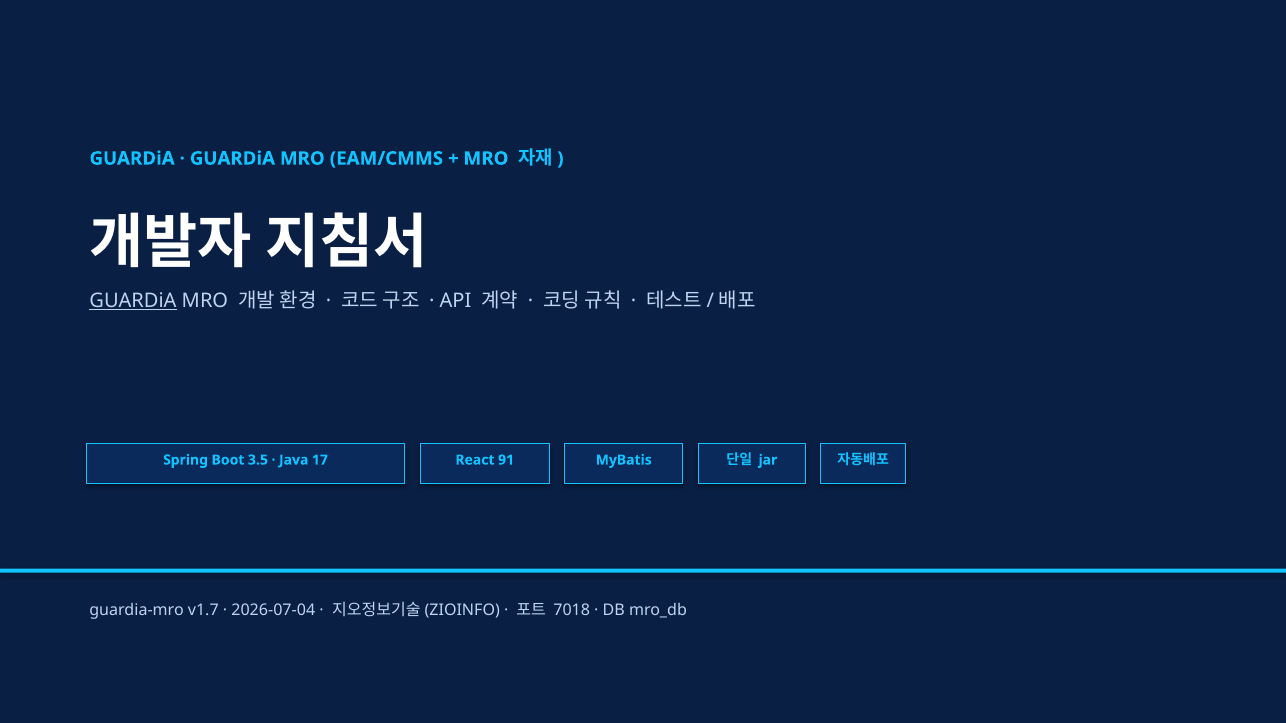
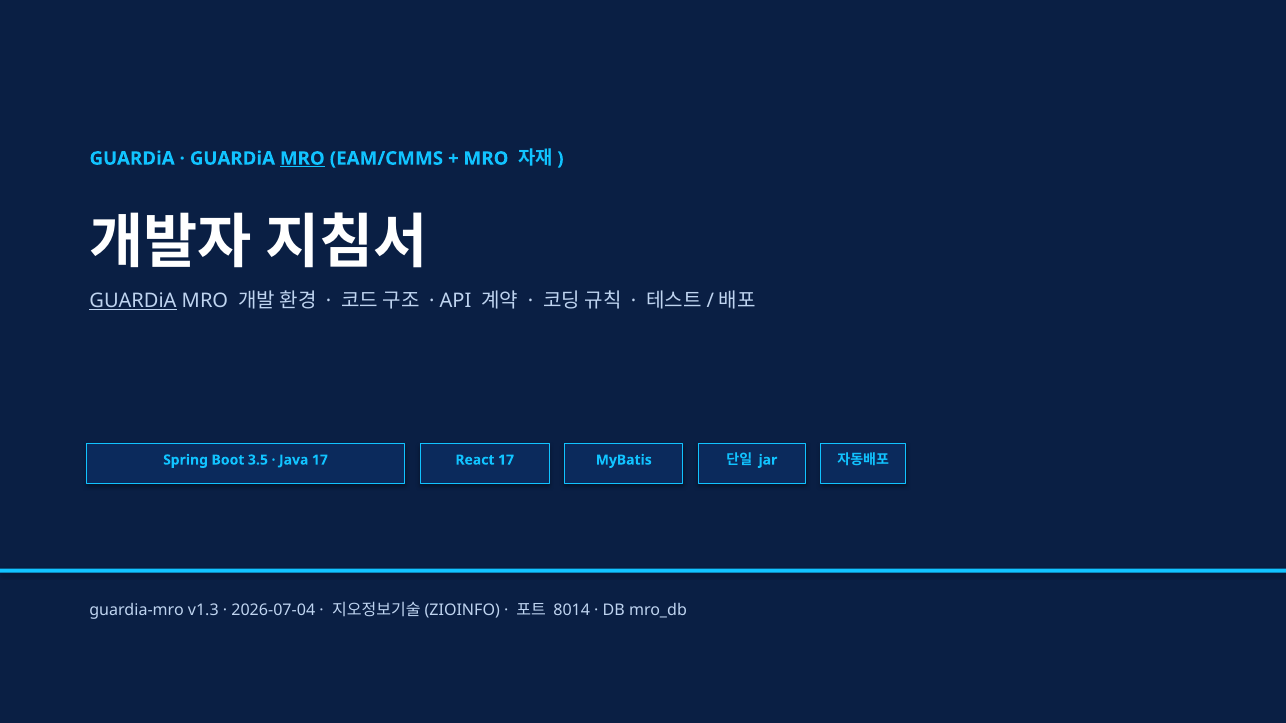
MRO underline: none -> present (302, 159)
React 91: 91 -> 17 (506, 460)
v1.7: v1.7 -> v1.3 (203, 610)
7018: 7018 -> 8014 (572, 610)
